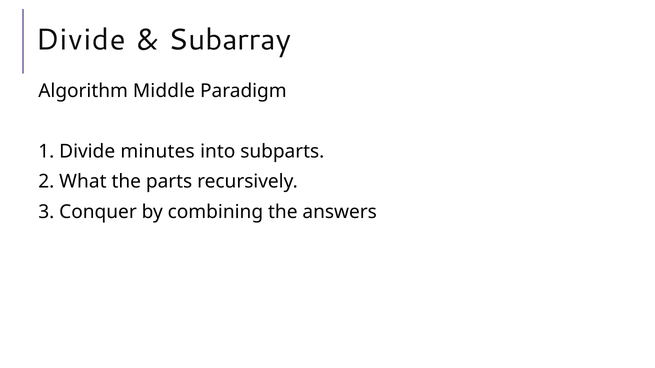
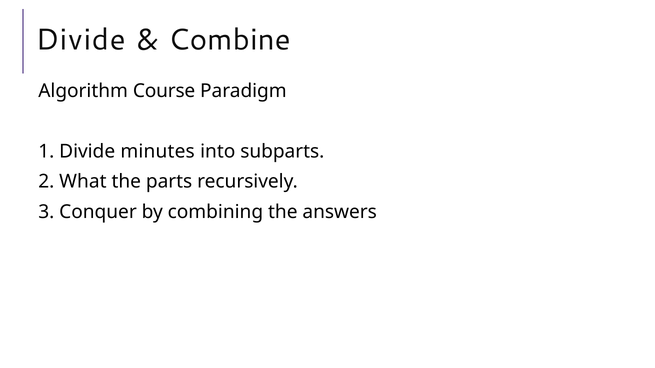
Subarray: Subarray -> Combine (230, 40)
Middle: Middle -> Course (164, 91)
